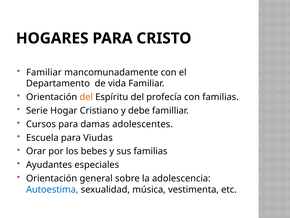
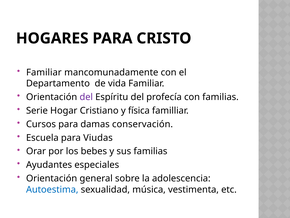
del colour: orange -> purple (86, 97)
debe: debe -> física (139, 110)
adolescentes: adolescentes -> conservación (143, 124)
